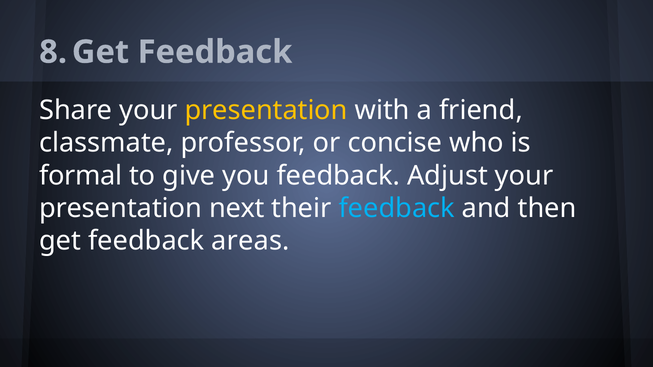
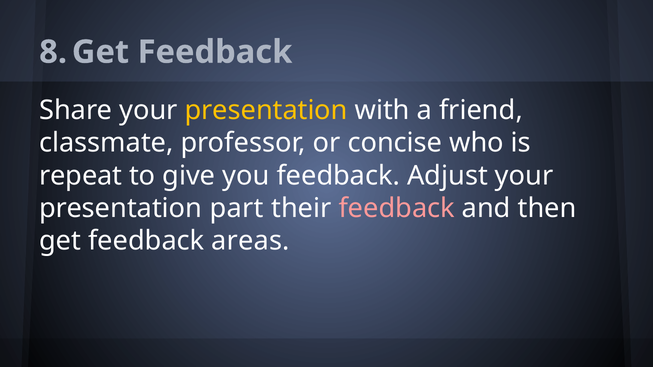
formal: formal -> repeat (81, 176)
next: next -> part (237, 208)
feedback colour: light blue -> pink (397, 208)
